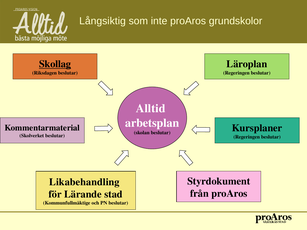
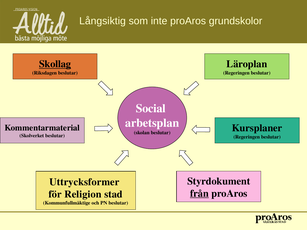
Alltid: Alltid -> Social (151, 109)
Likabehandling: Likabehandling -> Uttrycksformer (84, 182)
från underline: none -> present (199, 194)
Lärande: Lärande -> Religion (83, 194)
